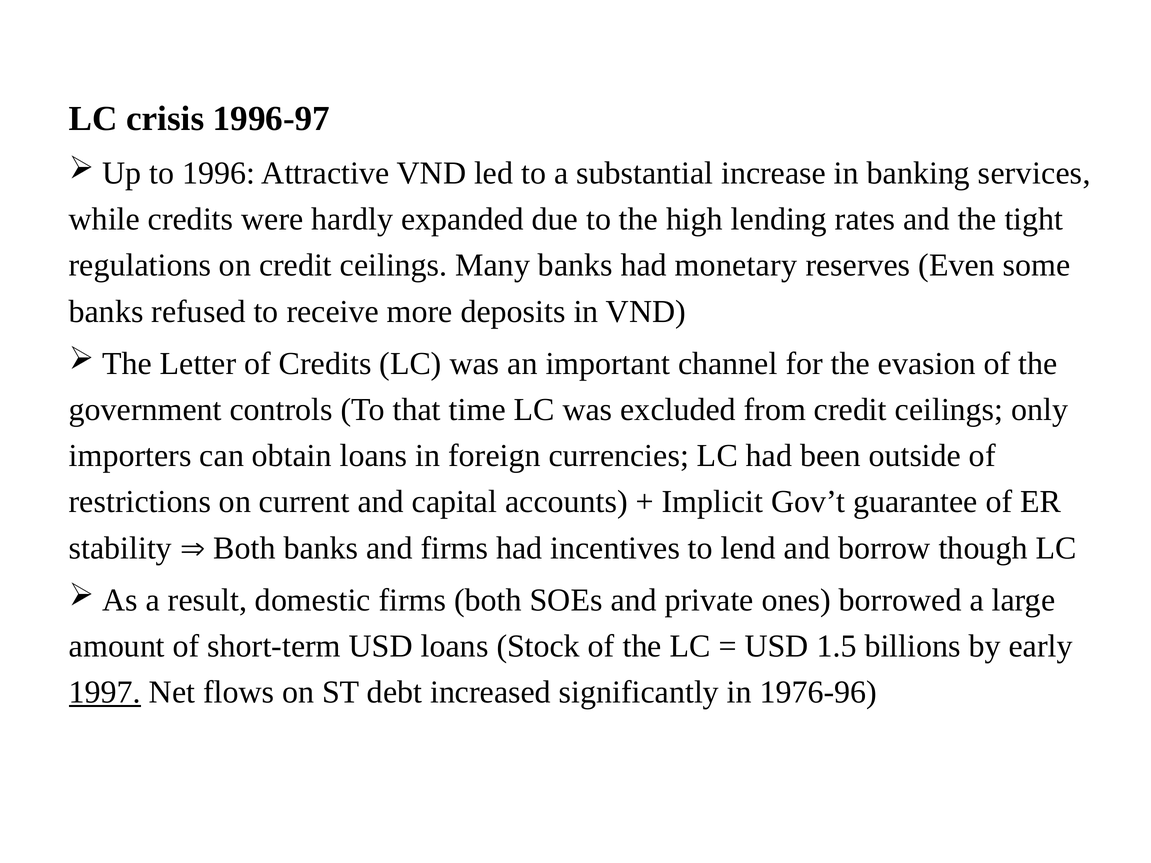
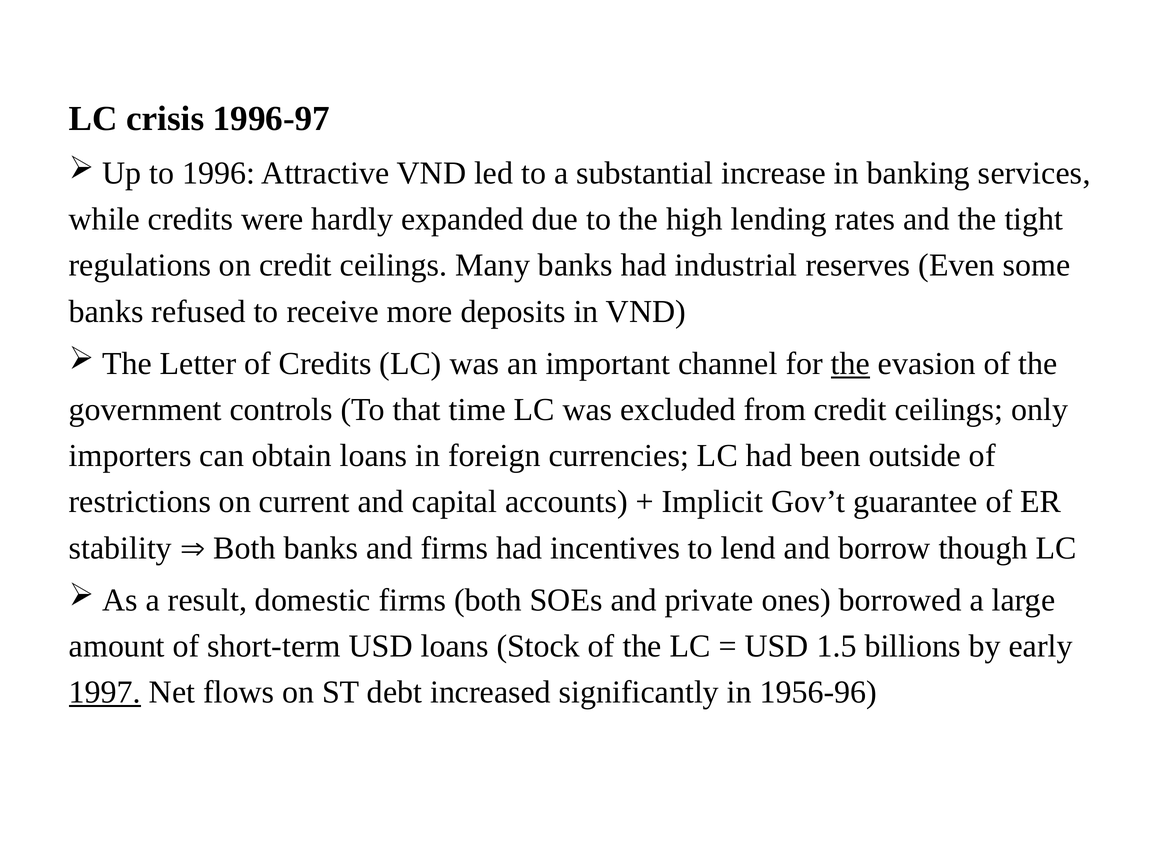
monetary: monetary -> industrial (736, 266)
the underline: none -> present (850, 364)
1976-96: 1976-96 -> 1956-96 (818, 693)
